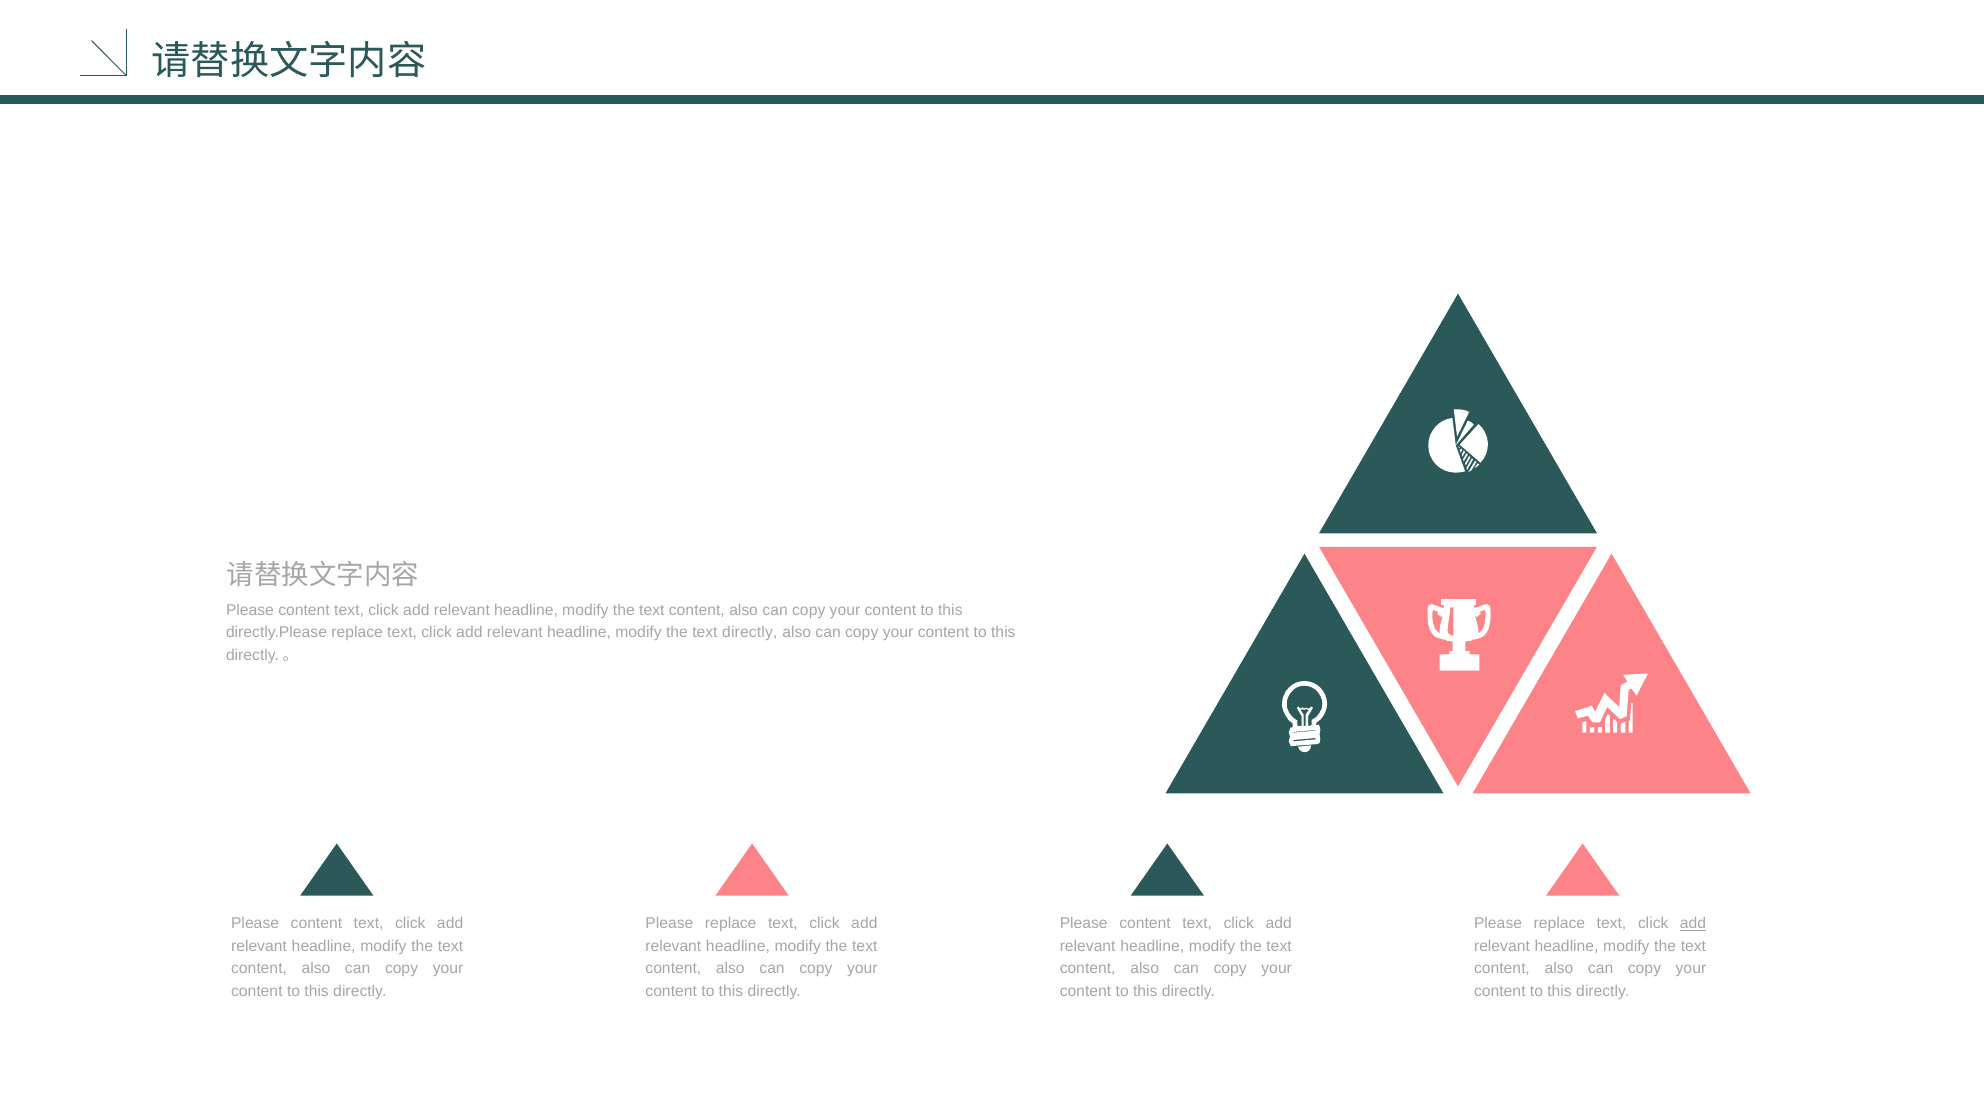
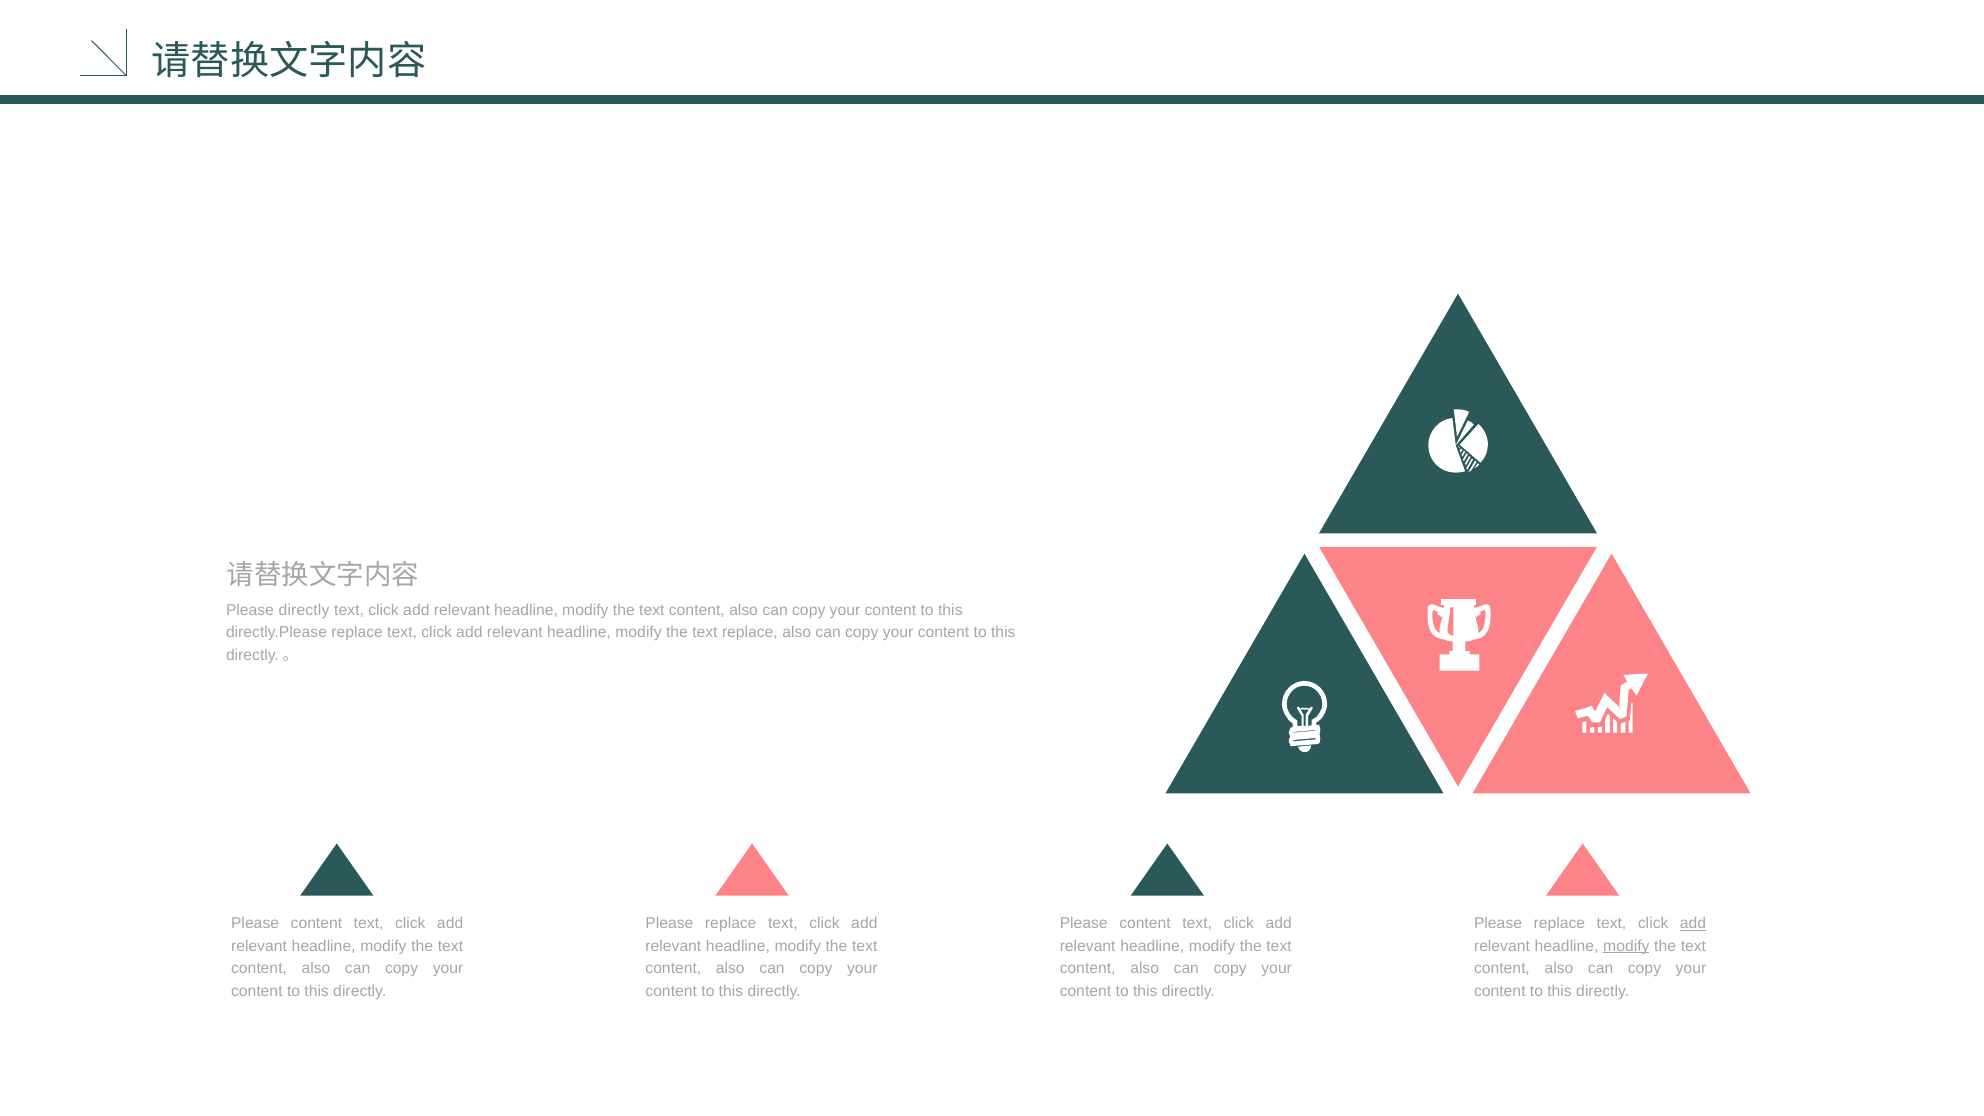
content: content -> directly (304, 610)
text directly: directly -> replace (750, 633)
modify underline: none -> present (1626, 946)
